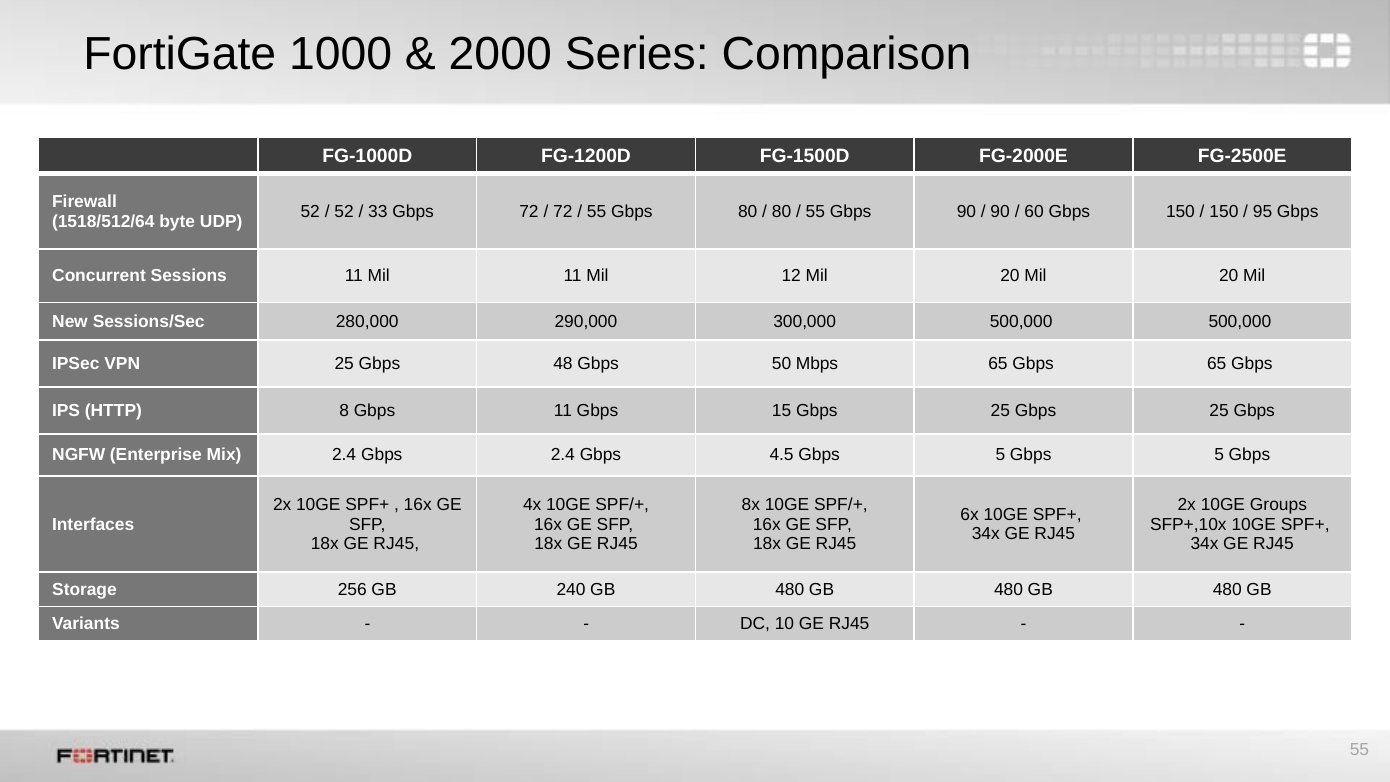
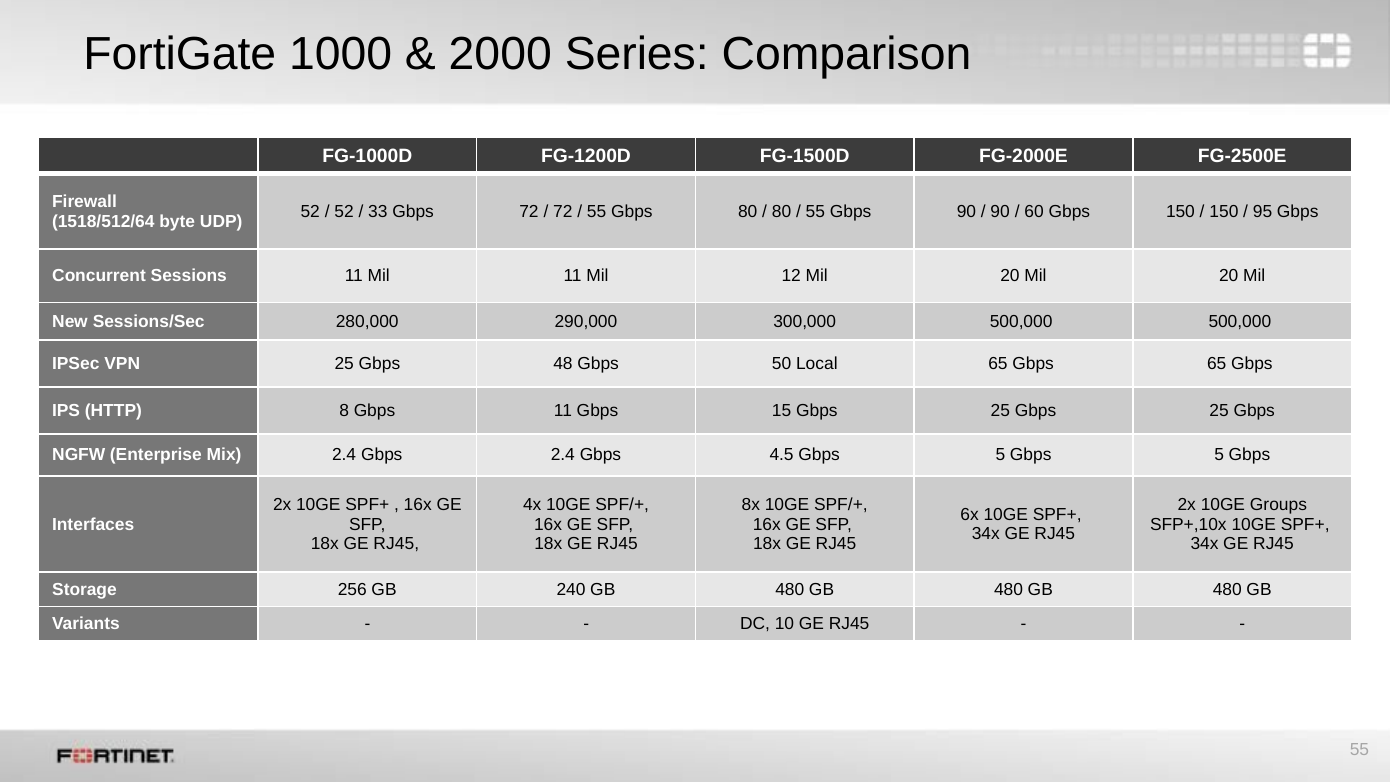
Mbps: Mbps -> Local (817, 364)
